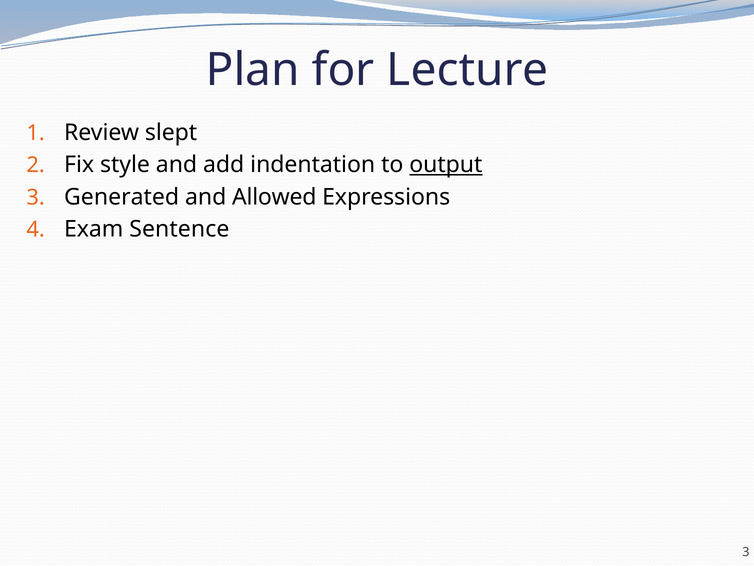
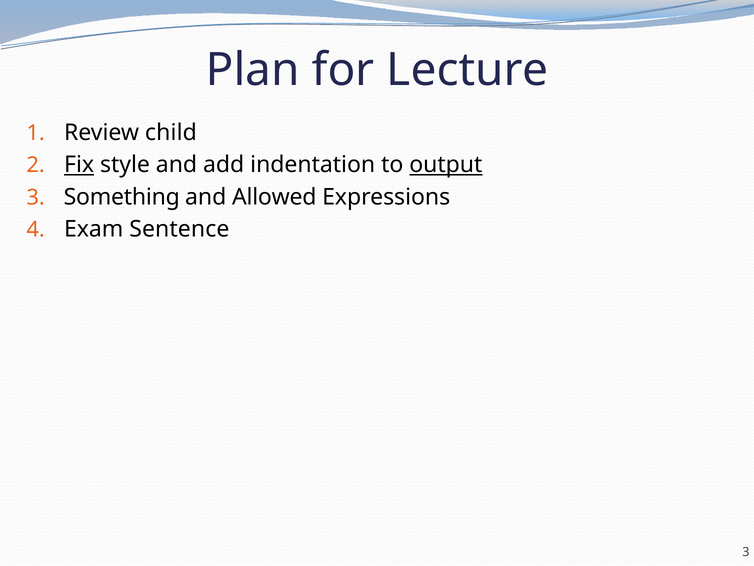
slept: slept -> child (171, 132)
Fix underline: none -> present (79, 165)
Generated: Generated -> Something (122, 197)
